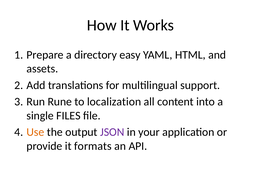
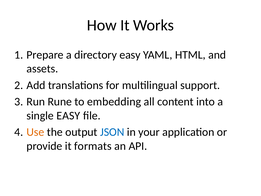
localization: localization -> embedding (114, 102)
single FILES: FILES -> EASY (68, 116)
JSON colour: purple -> blue (112, 132)
